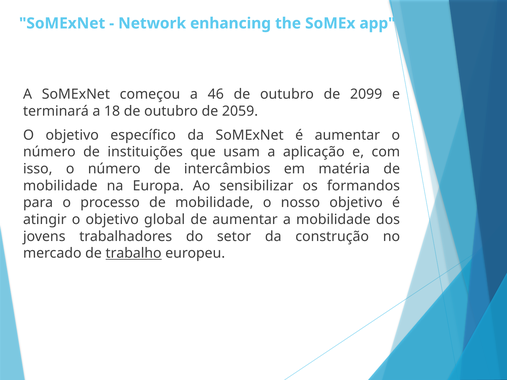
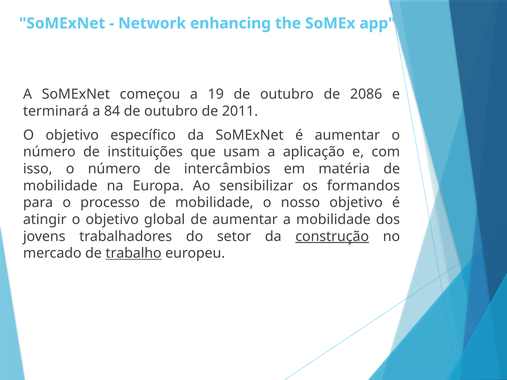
46: 46 -> 19 (216, 94)
2099: 2099 -> 2086 (366, 94)
18: 18 -> 84 (112, 111)
2059: 2059 -> 2011 (240, 111)
construção underline: none -> present (332, 237)
